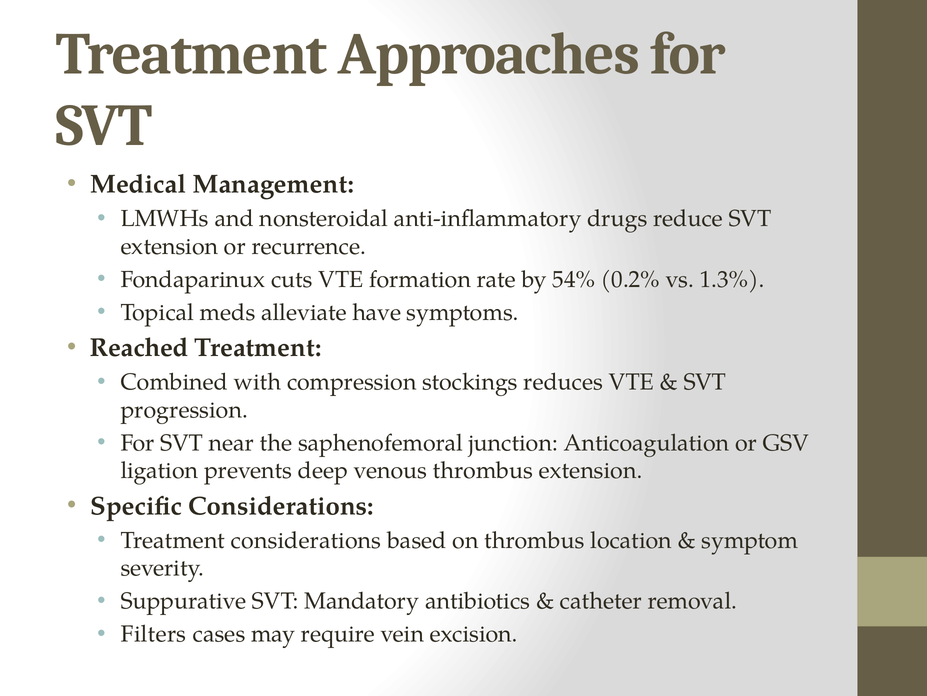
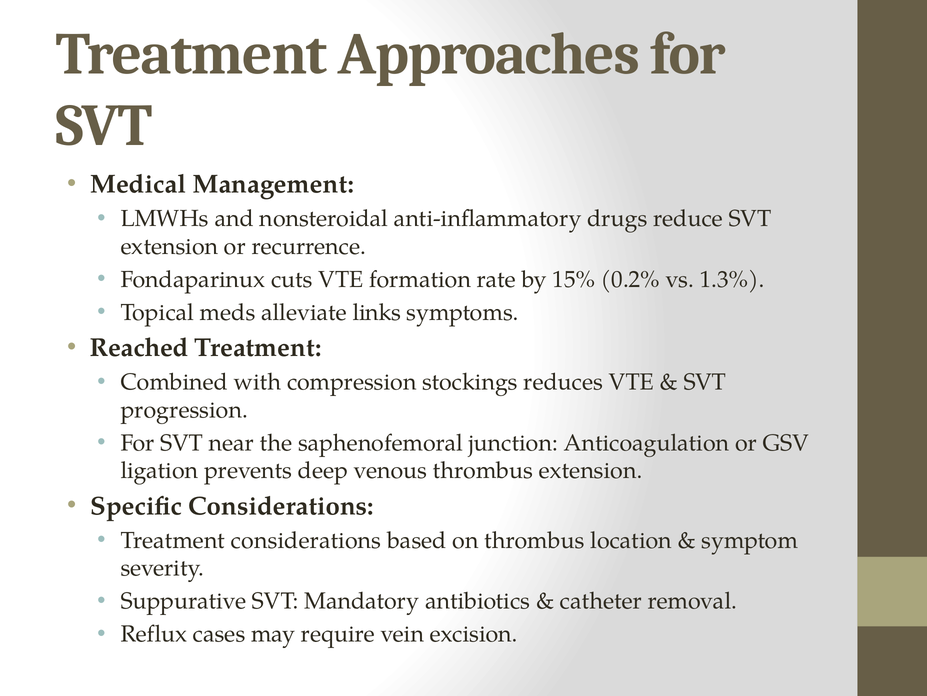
54%: 54% -> 15% (574, 279)
have: have -> links (377, 312)
Filters: Filters -> Reflux (154, 634)
